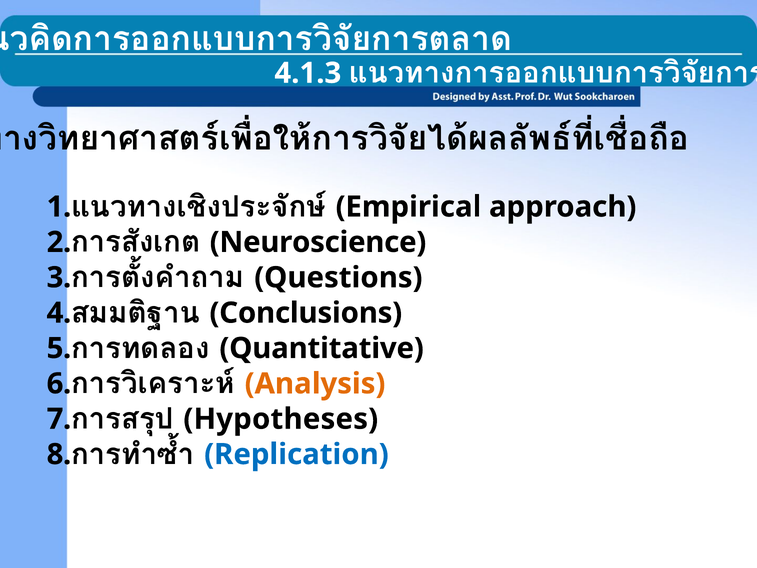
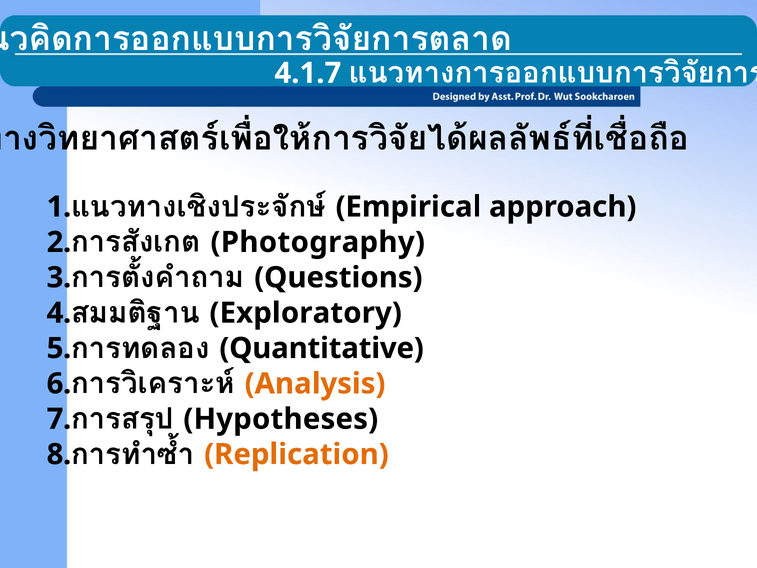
4.1.3: 4.1.3 -> 4.1.7 (308, 73)
Neuroscience: Neuroscience -> Photography (318, 242)
Conclusions: Conclusions -> Exploratory (306, 313)
Replication colour: blue -> orange (296, 454)
